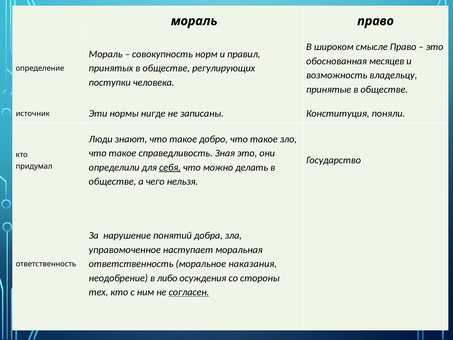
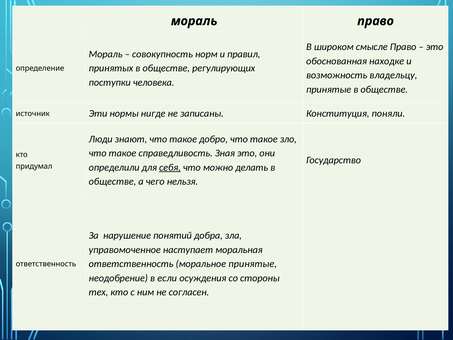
месяцев: месяцев -> находке (387, 61)
моральное наказания: наказания -> принятые (253, 264)
либо: либо -> если (167, 278)
согласен underline: present -> none (189, 292)
